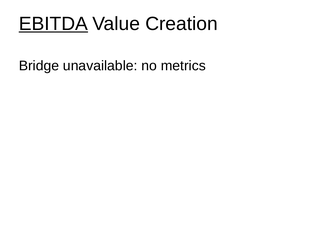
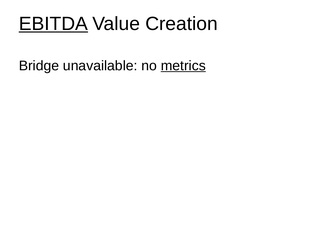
metrics underline: none -> present (183, 66)
